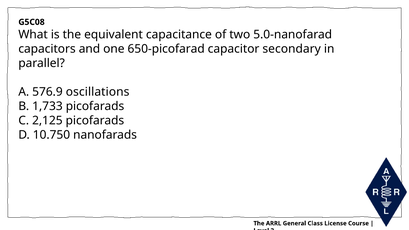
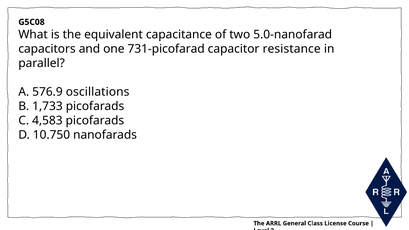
650-picofarad: 650-picofarad -> 731-picofarad (166, 49)
secondary: secondary -> resistance (292, 49)
2,125: 2,125 -> 4,583 (47, 121)
